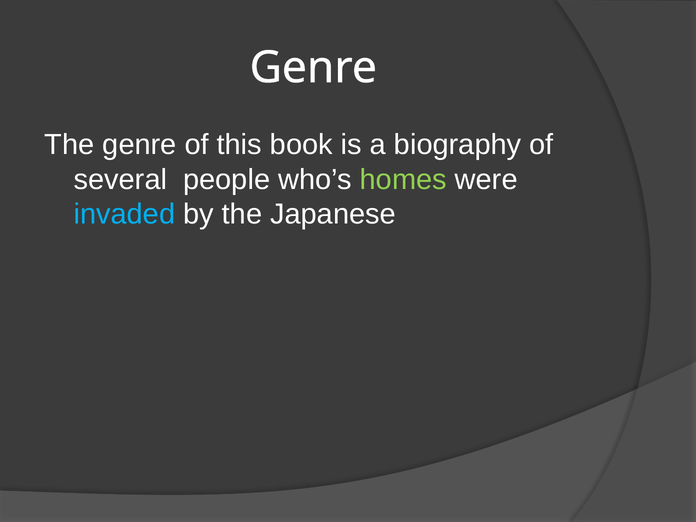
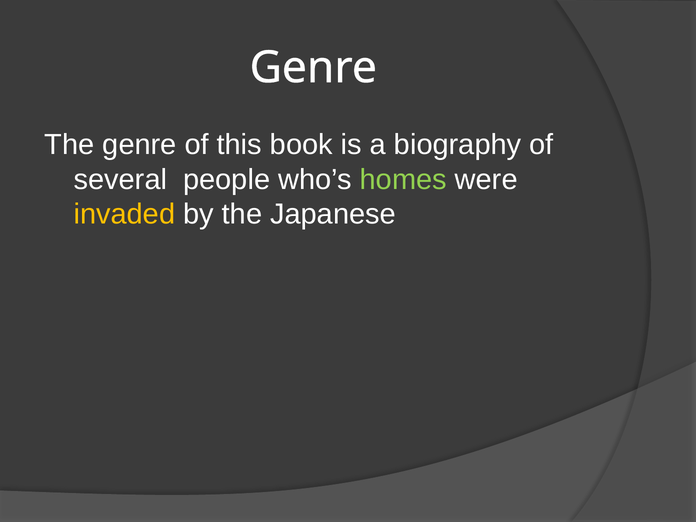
invaded colour: light blue -> yellow (124, 214)
